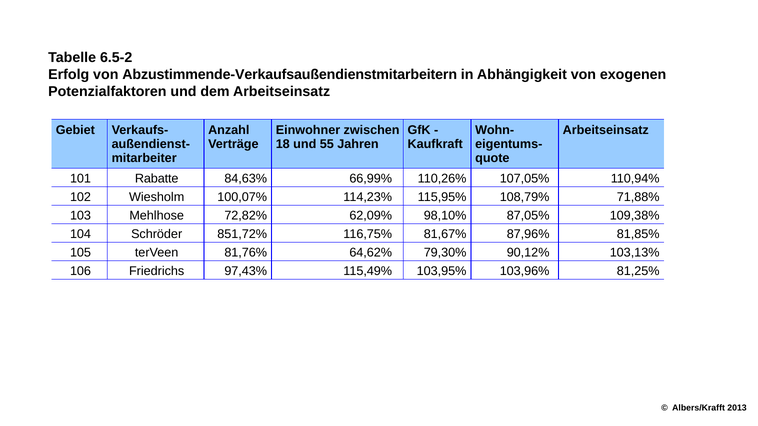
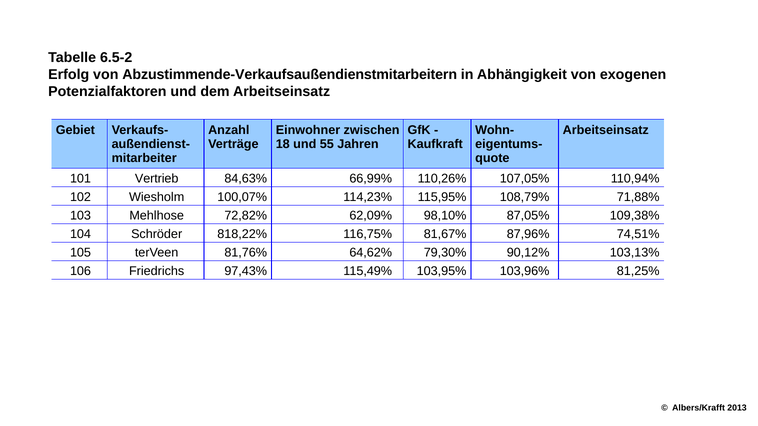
Rabatte: Rabatte -> Vertrieb (157, 179)
851,72%: 851,72% -> 818,22% (242, 234)
81,85%: 81,85% -> 74,51% (638, 234)
